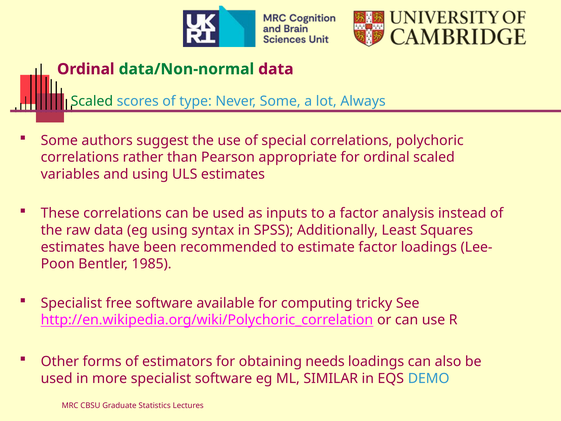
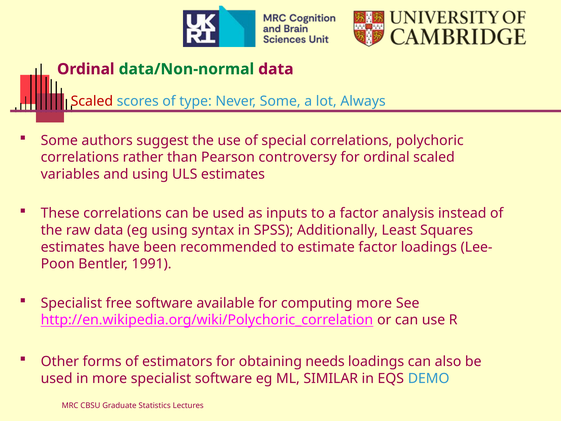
Scaled colour: green -> red (92, 101)
appropriate: appropriate -> controversy (298, 157)
1985: 1985 -> 1991 (152, 264)
computing tricky: tricky -> more (374, 303)
